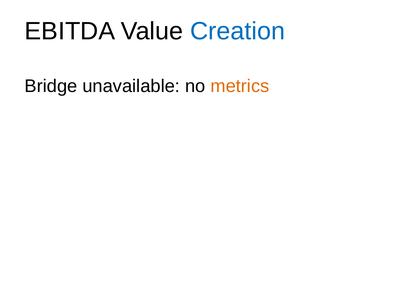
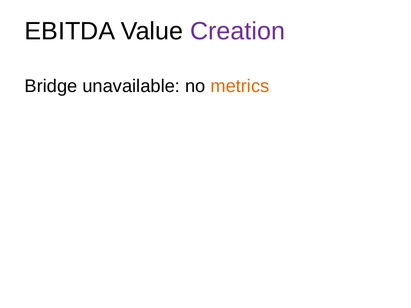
Creation colour: blue -> purple (238, 31)
